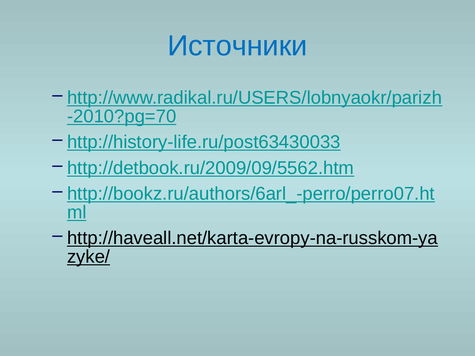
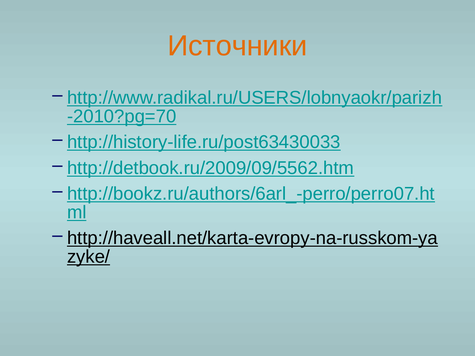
Источники colour: blue -> orange (237, 46)
